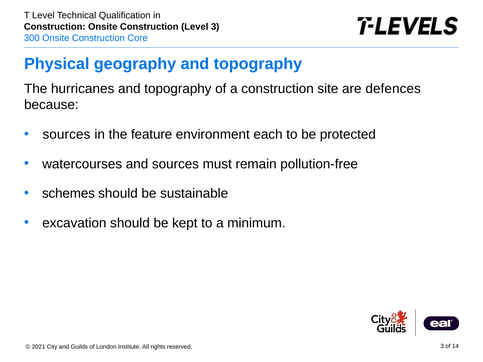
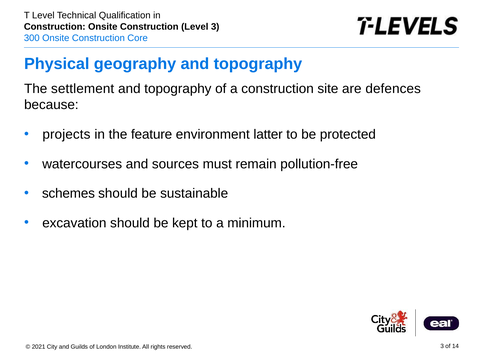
hurricanes: hurricanes -> settlement (83, 89)
sources: sources -> projects (66, 134)
each: each -> latter (268, 134)
